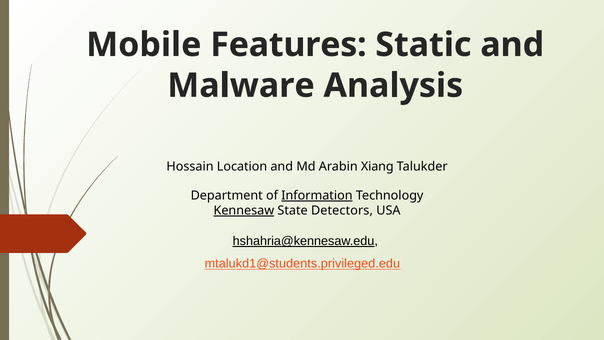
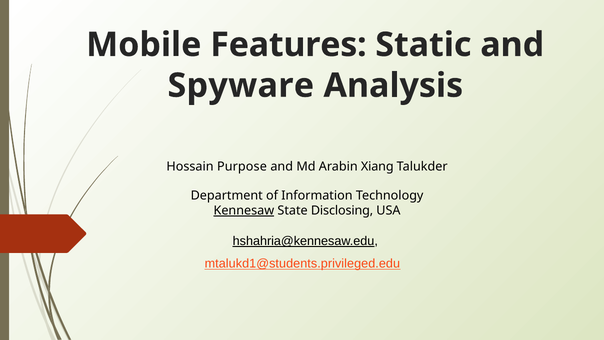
Malware: Malware -> Spyware (241, 86)
Location: Location -> Purpose (242, 167)
Information underline: present -> none (317, 195)
Detectors: Detectors -> Disclosing (342, 211)
